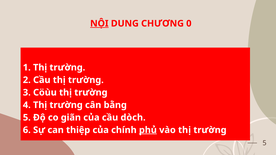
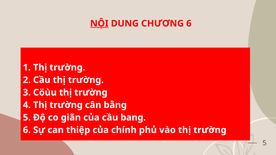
CHƯƠNG 0: 0 -> 6 (189, 24)
dòch: dòch -> bang (133, 118)
phủ underline: present -> none (148, 130)
